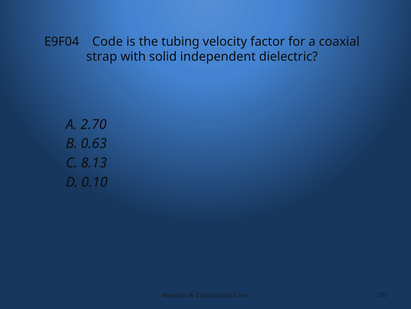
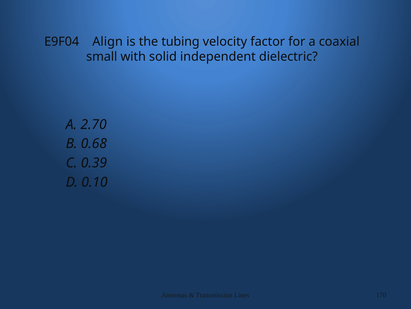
Code: Code -> Align (108, 41)
strap: strap -> small (102, 57)
0.63: 0.63 -> 0.68 (94, 143)
8.13: 8.13 -> 0.39 (94, 163)
